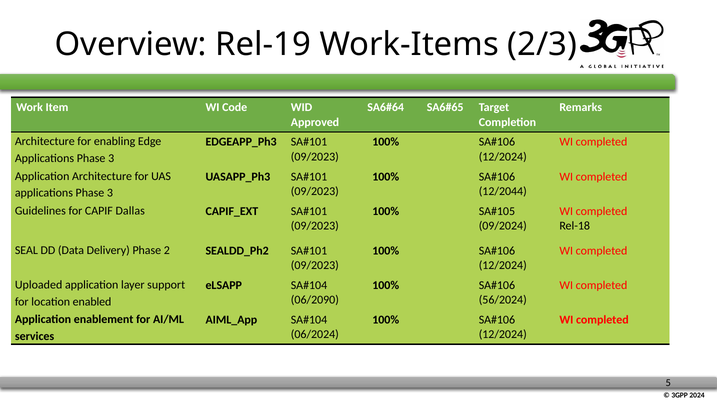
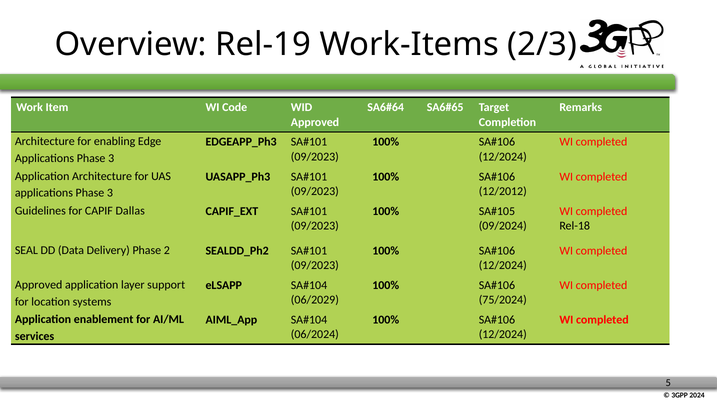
12/2044: 12/2044 -> 12/2012 (503, 191)
Uploaded: Uploaded -> Approved (39, 285)
06/2090: 06/2090 -> 06/2029 (315, 300)
56/2024: 56/2024 -> 75/2024 (503, 300)
enabled: enabled -> systems (92, 302)
